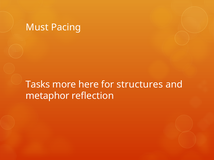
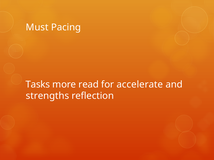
here: here -> read (89, 85)
structures: structures -> accelerate (140, 85)
metaphor: metaphor -> strengths (47, 96)
